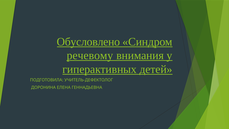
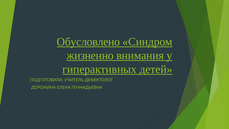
речевому: речевому -> жизненно (90, 55)
